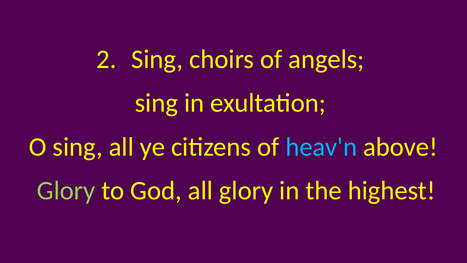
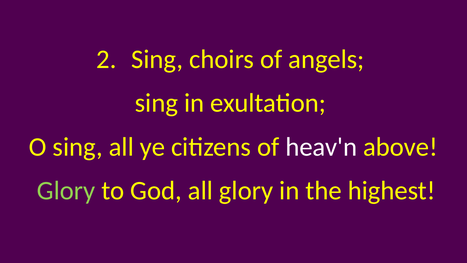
heav'n colour: light blue -> white (321, 147)
